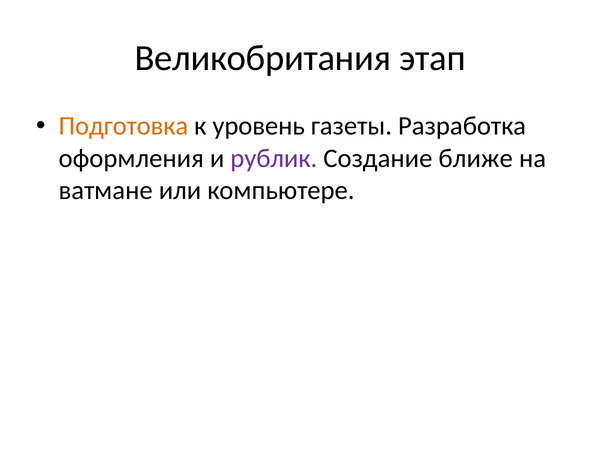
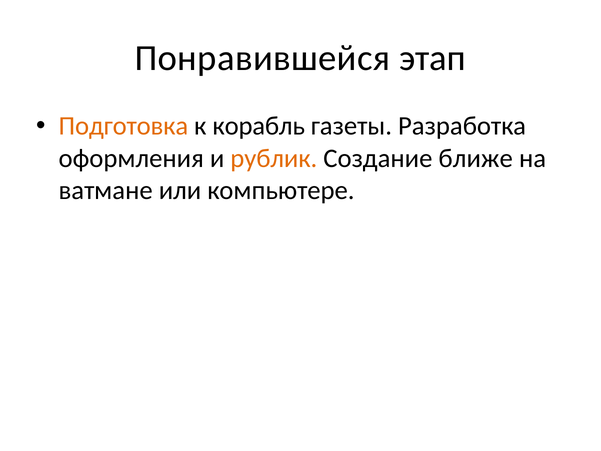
Великобритания: Великобритания -> Понравившейся (262, 58)
уровень: уровень -> корабль (259, 126)
рублик colour: purple -> orange (274, 158)
